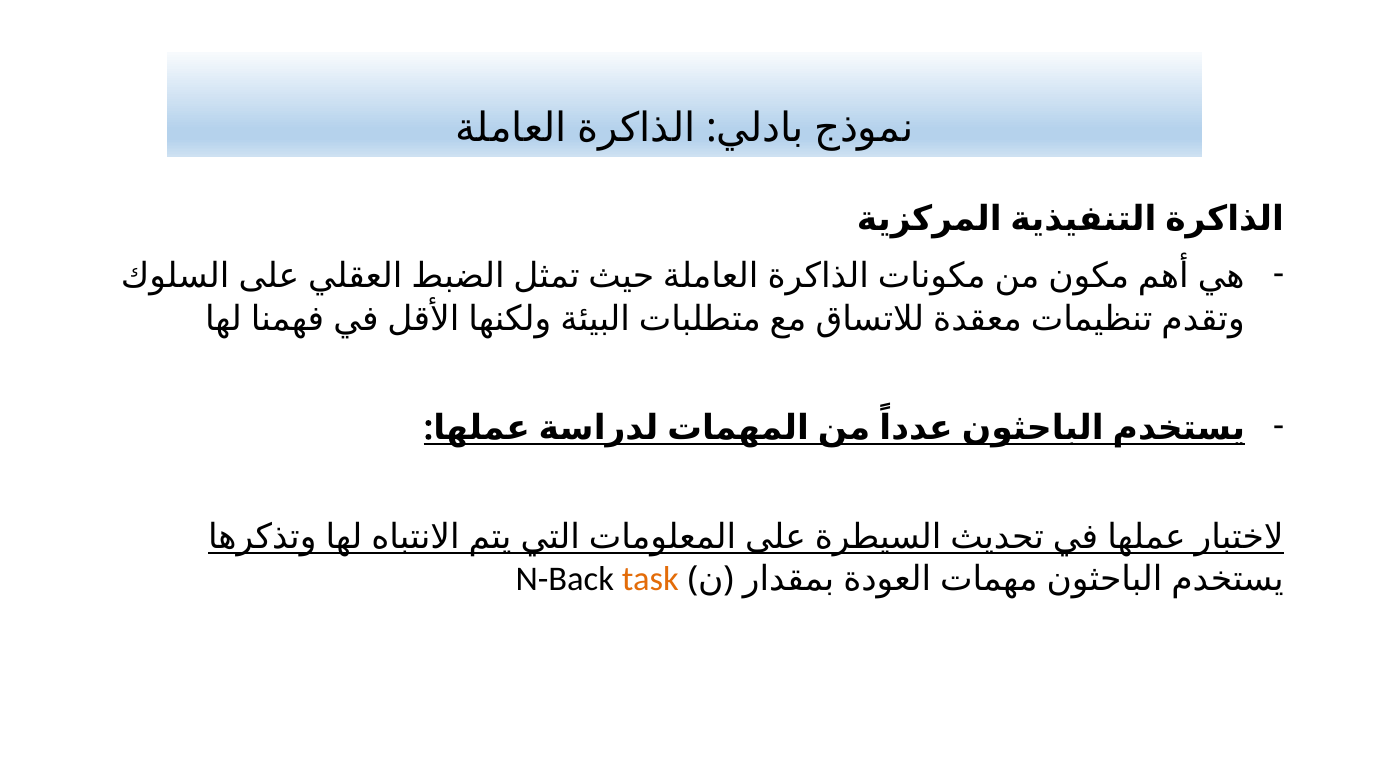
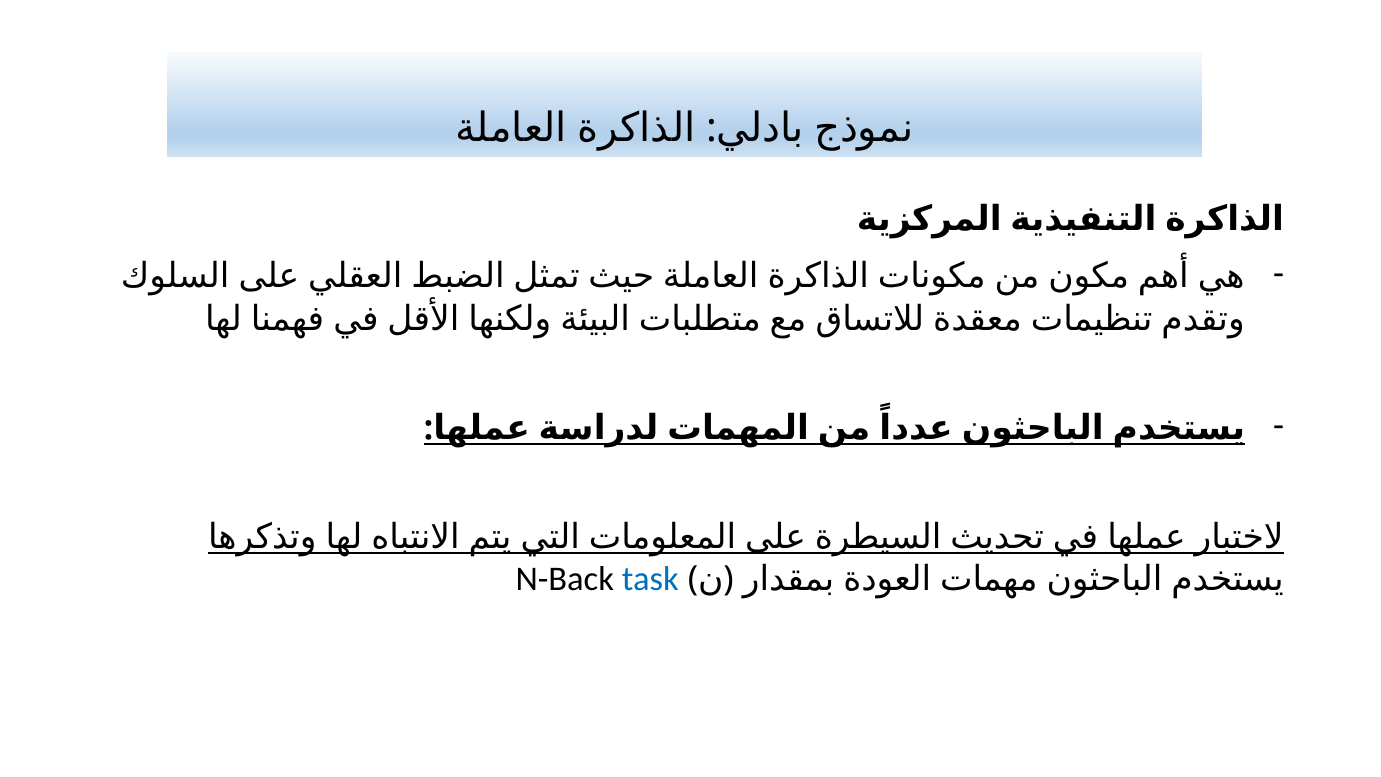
task colour: orange -> blue (650, 579)
